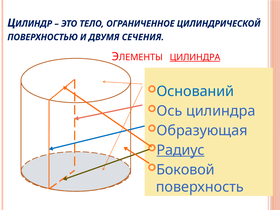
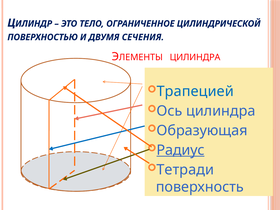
ЦИЛИНДРА underline: present -> none (195, 57)
Оснований: Оснований -> Трапецией (195, 91)
Боковой: Боковой -> Тетради (185, 170)
